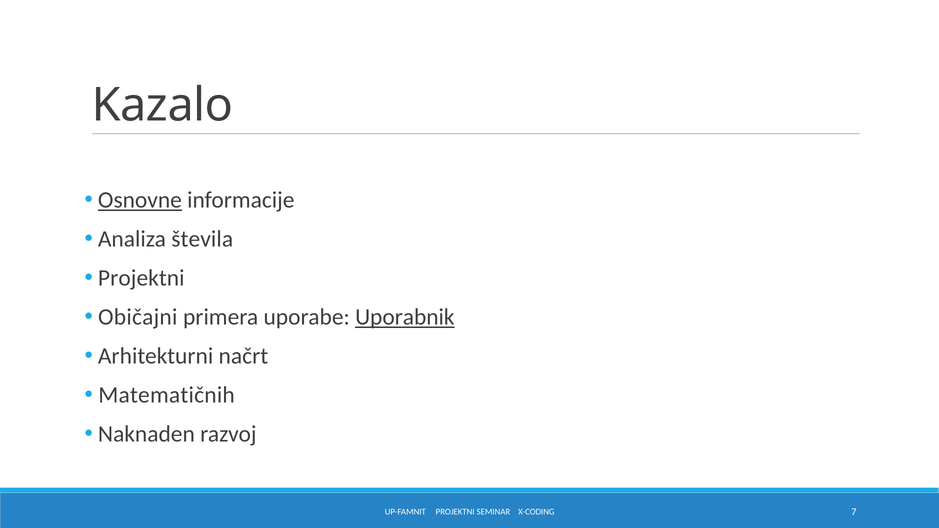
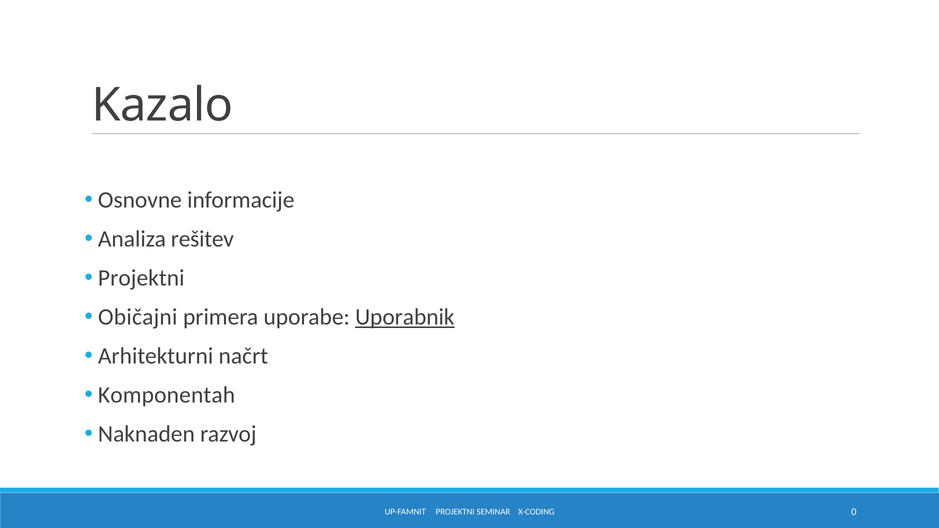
Osnovne underline: present -> none (140, 200)
števila: števila -> rešitev (202, 239)
Matematičnih: Matematičnih -> Komponentah (167, 395)
7: 7 -> 0 (854, 512)
